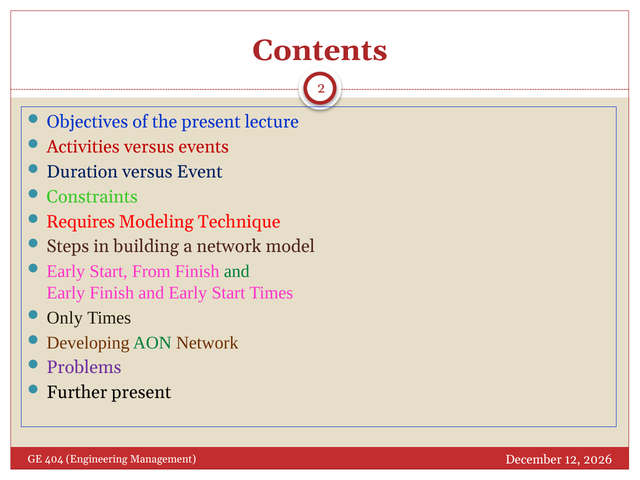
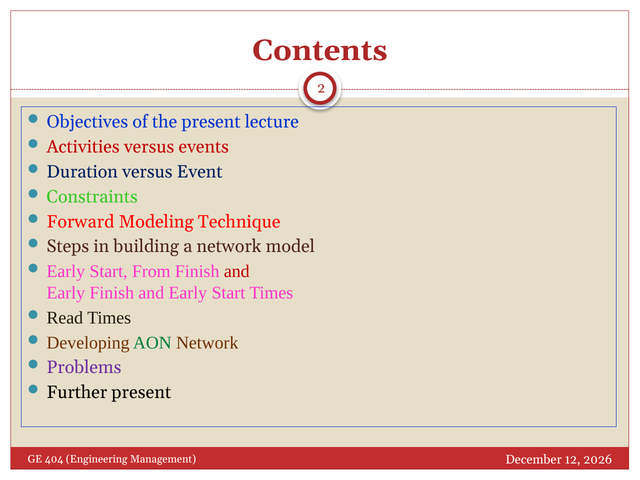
Requires: Requires -> Forward (81, 222)
and colour: green -> red (237, 271)
Only: Only -> Read (65, 318)
